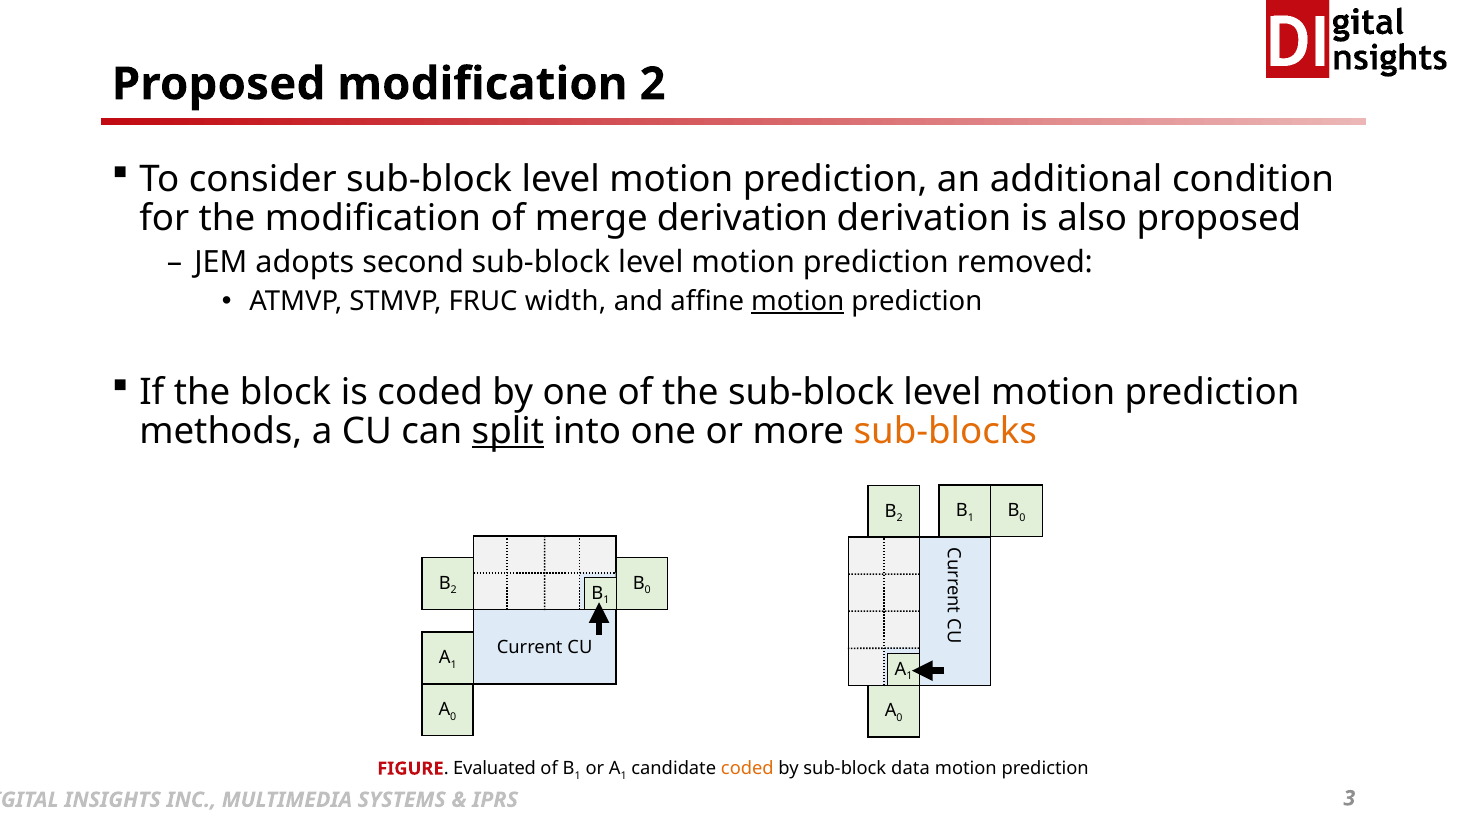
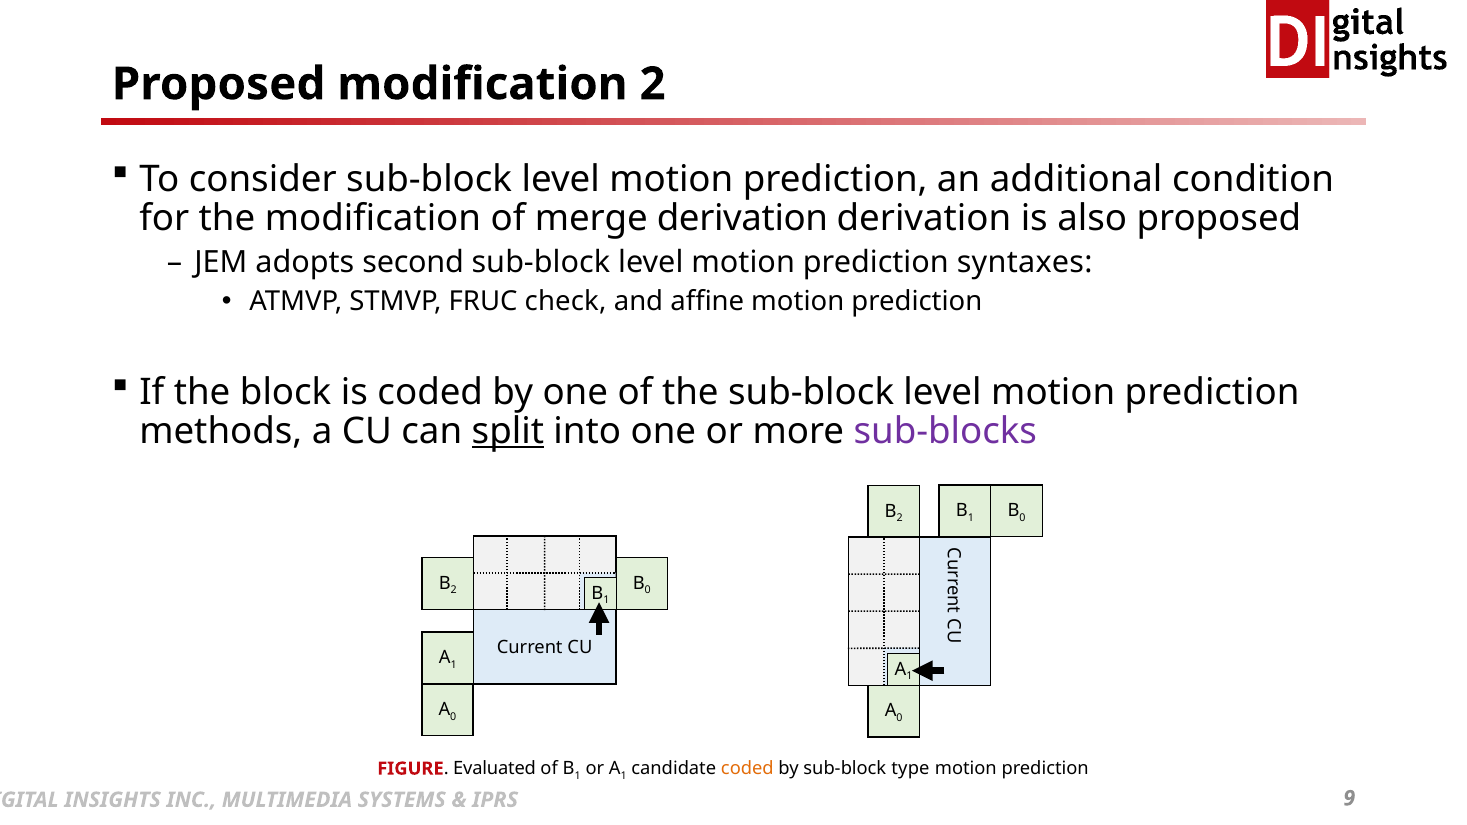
removed: removed -> syntaxes (1025, 263)
width: width -> check (566, 302)
motion underline: present -> none (798, 302)
sub-blocks colour: orange -> purple (945, 432)
data: data -> type (911, 769)
3: 3 -> 9 (1349, 798)
